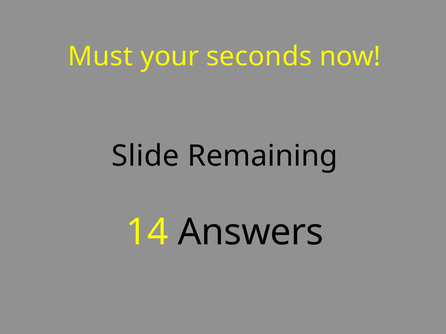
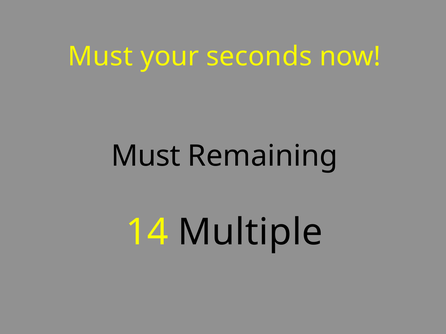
Slide: Slide -> Must (146, 156)
Answers: Answers -> Multiple (250, 233)
